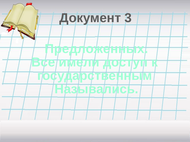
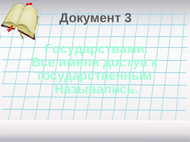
Предложенных: Предложенных -> Государствами (96, 49)
